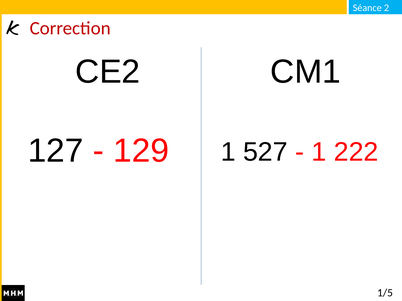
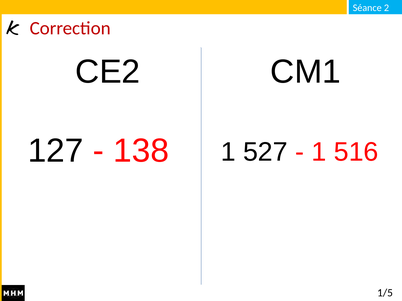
129: 129 -> 138 (141, 151)
222: 222 -> 516 (356, 152)
